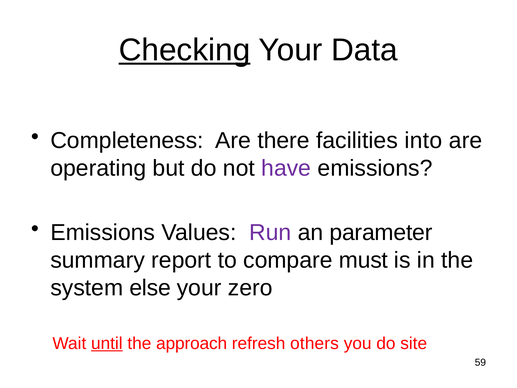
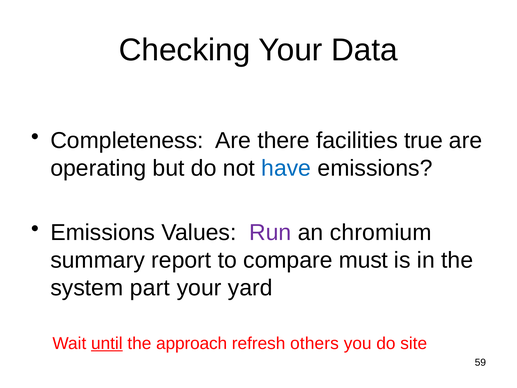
Checking underline: present -> none (185, 50)
into: into -> true (423, 141)
have colour: purple -> blue (286, 168)
parameter: parameter -> chromium (381, 233)
else: else -> part (150, 288)
zero: zero -> yard (250, 288)
